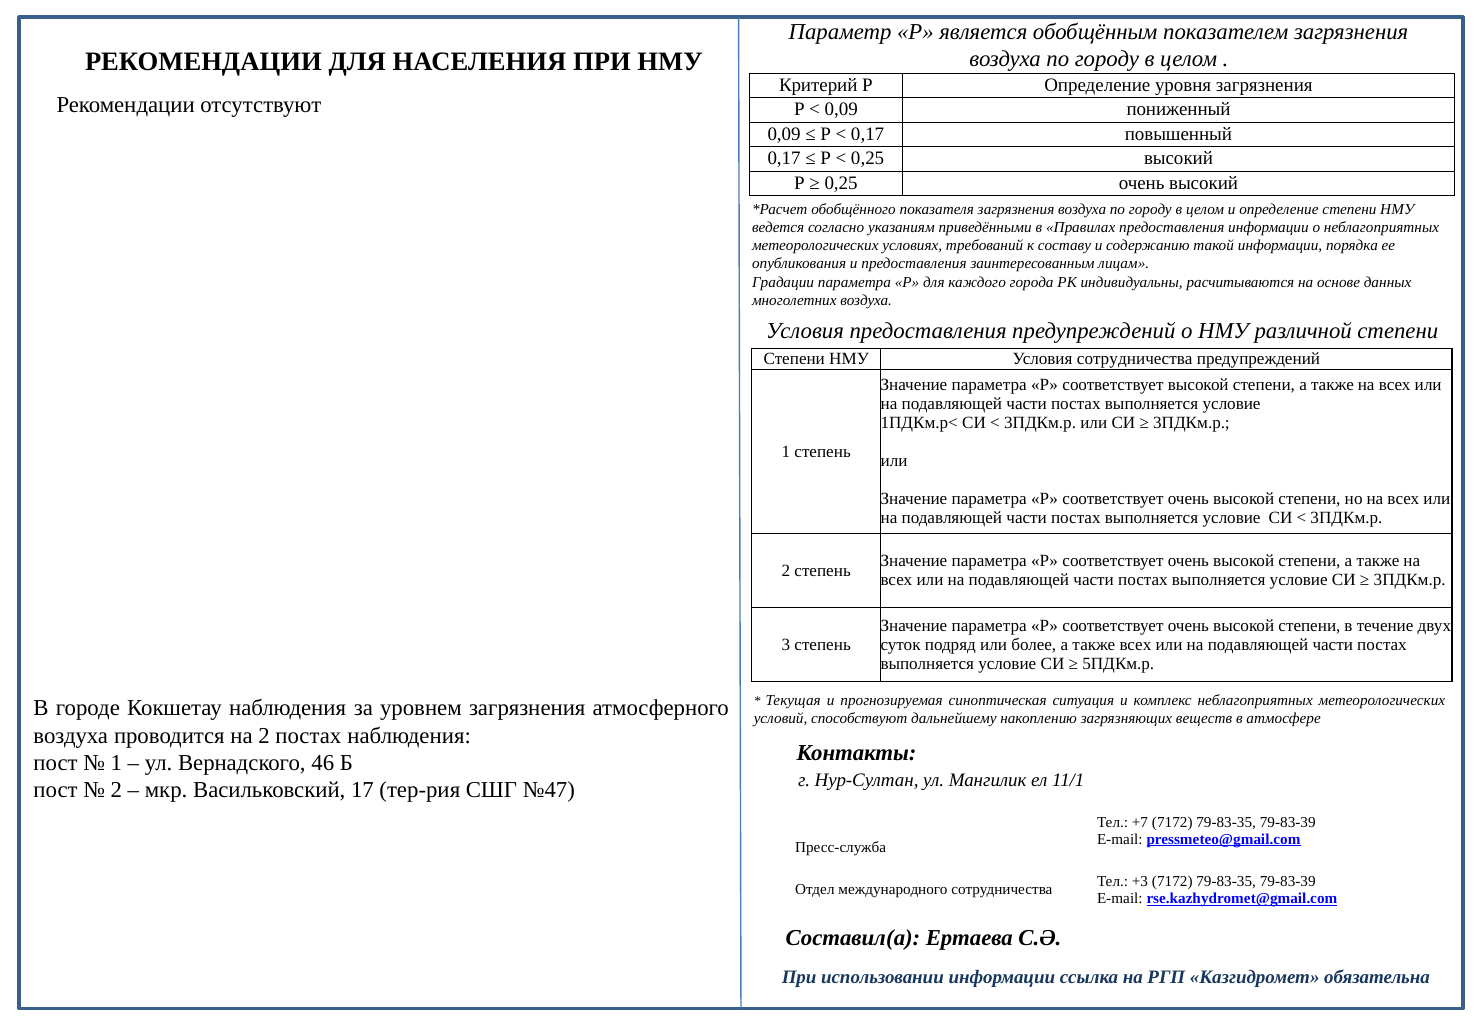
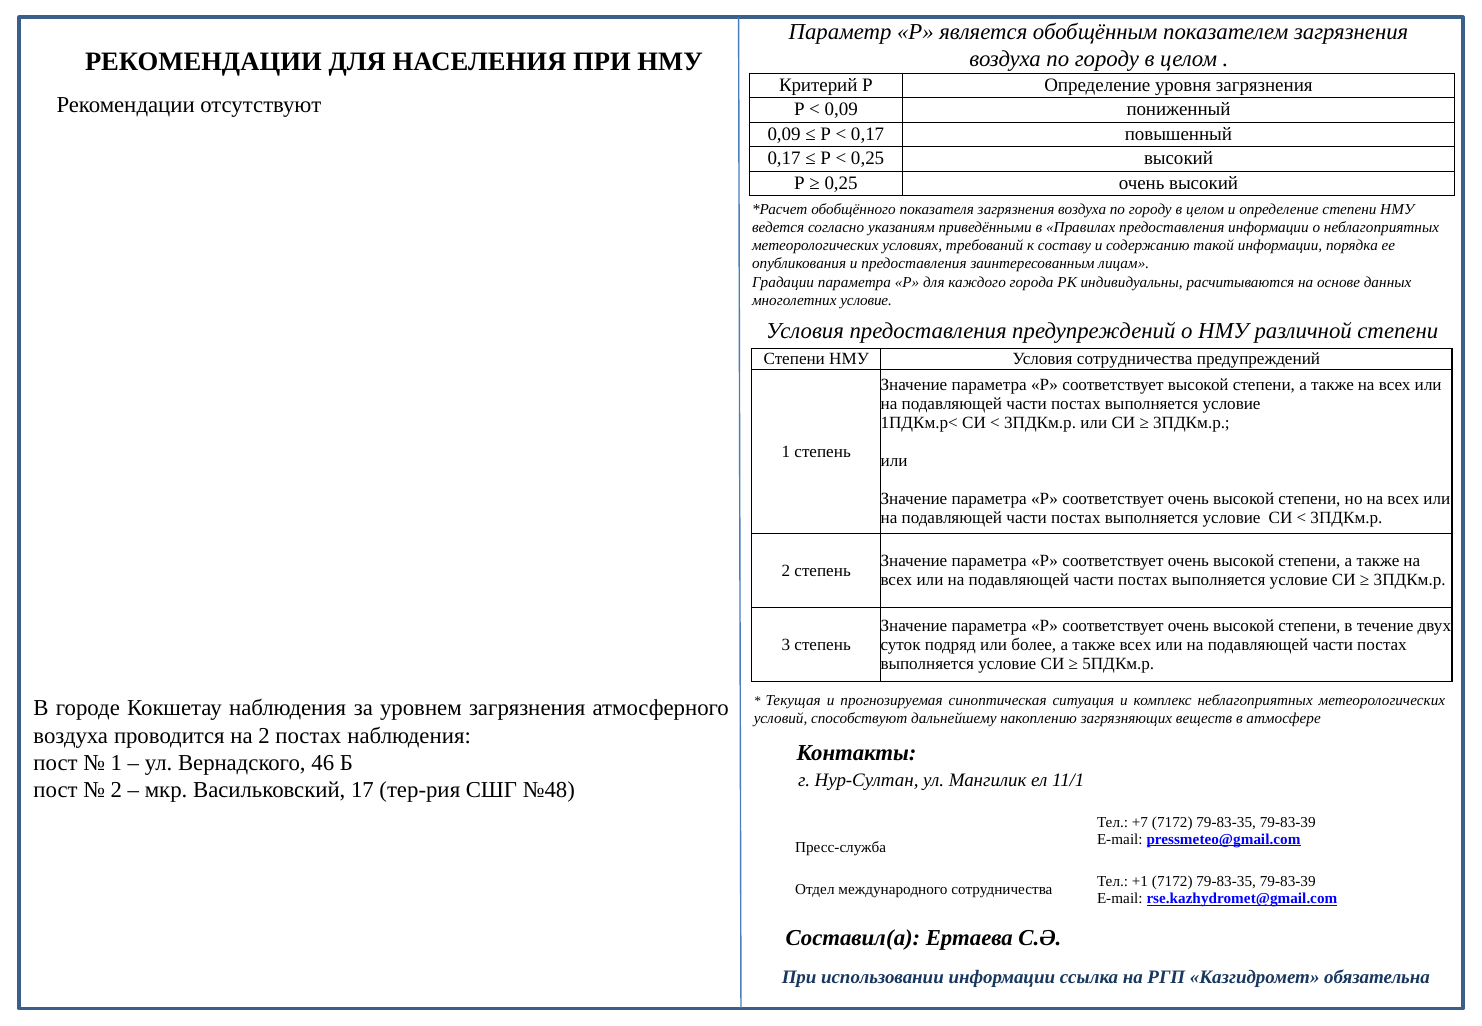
многолетних воздуха: воздуха -> условие (866, 300)
№47: №47 -> №48 (549, 790)
+3: +3 -> +1 (1140, 881)
